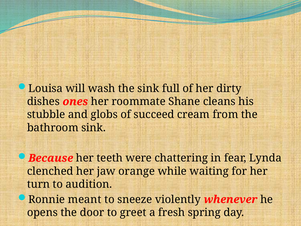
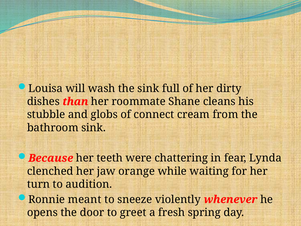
ones: ones -> than (75, 101)
succeed: succeed -> connect (154, 115)
